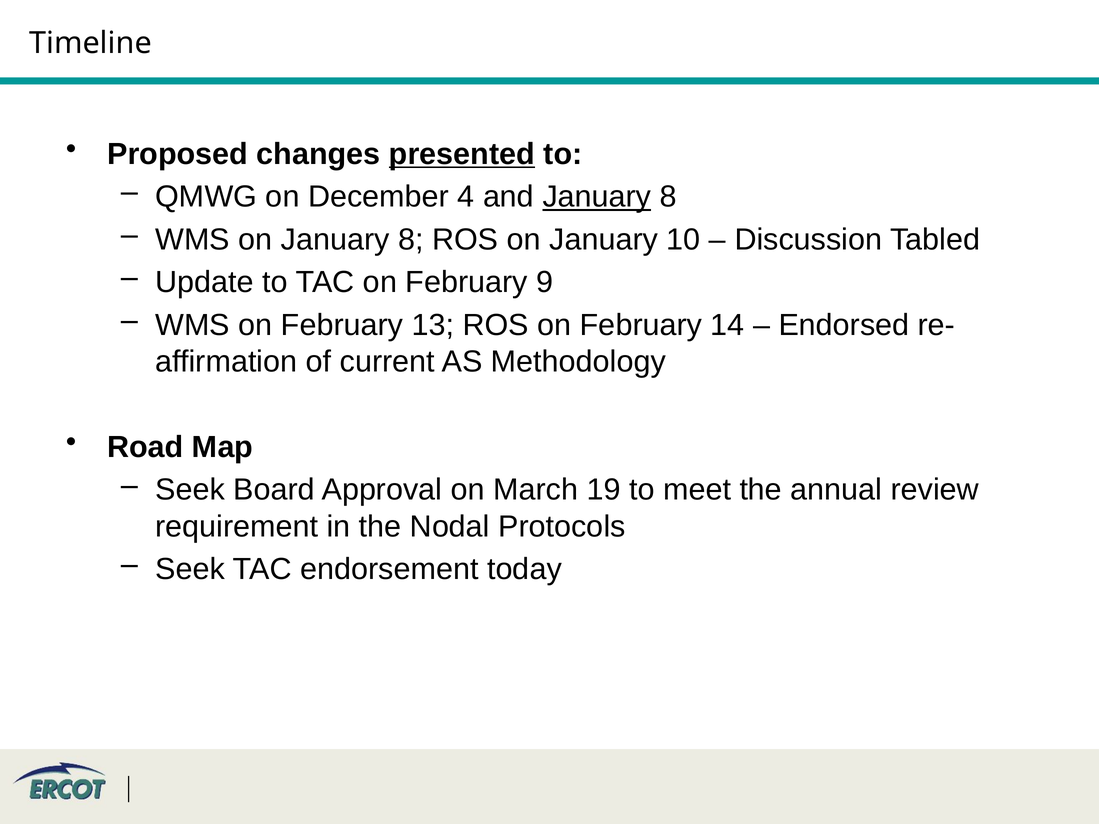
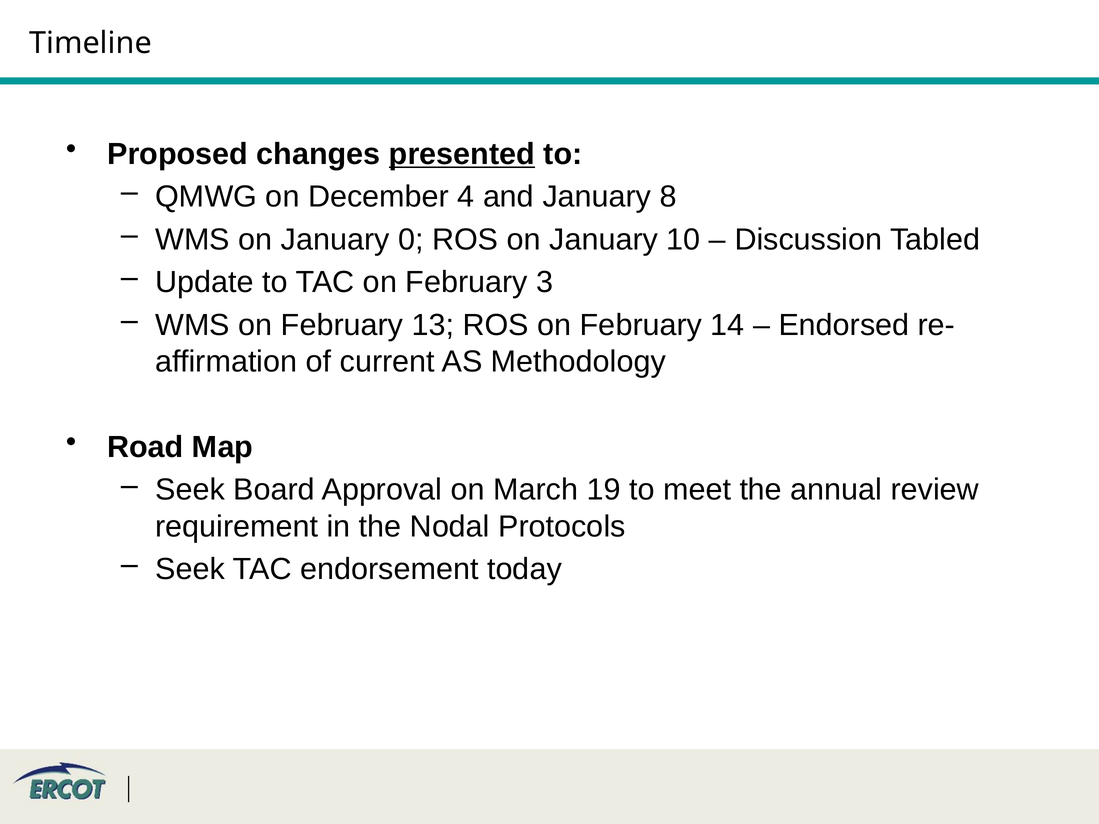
January underline: present -> none (597, 197)
on January 8: 8 -> 0 (411, 240)
9: 9 -> 3 (545, 282)
